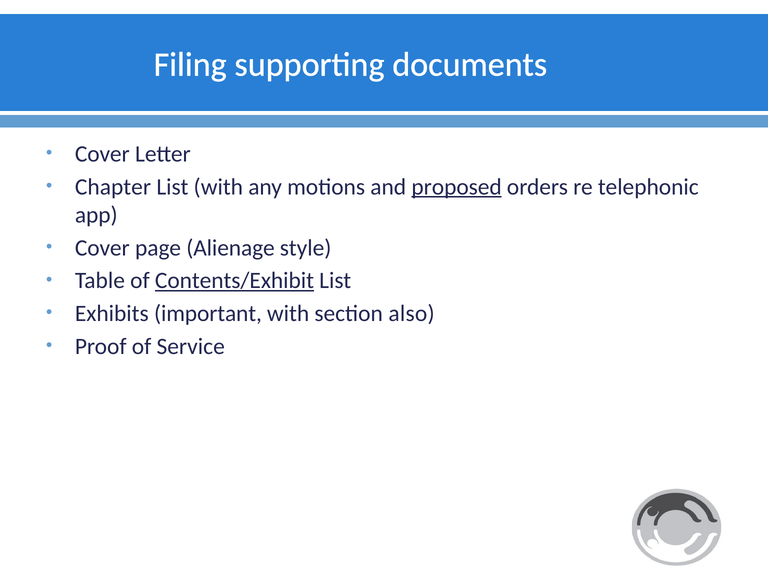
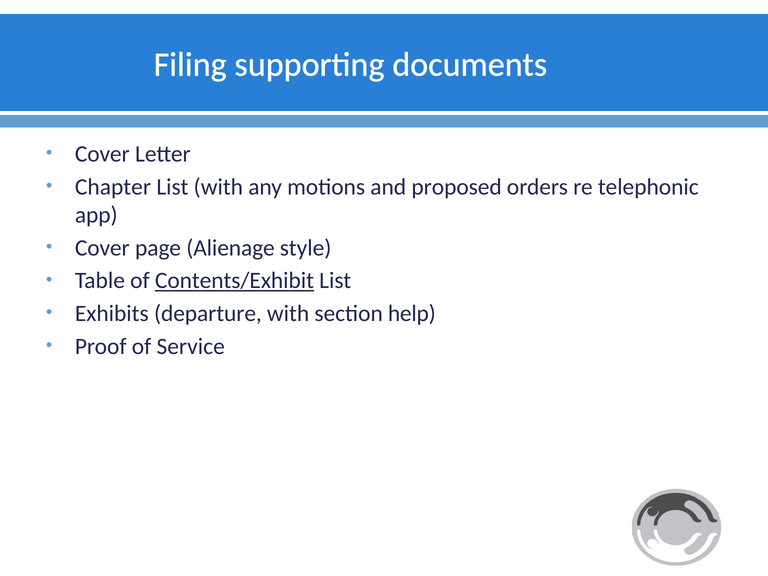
proposed underline: present -> none (457, 187)
important: important -> departure (208, 313)
also: also -> help (412, 313)
